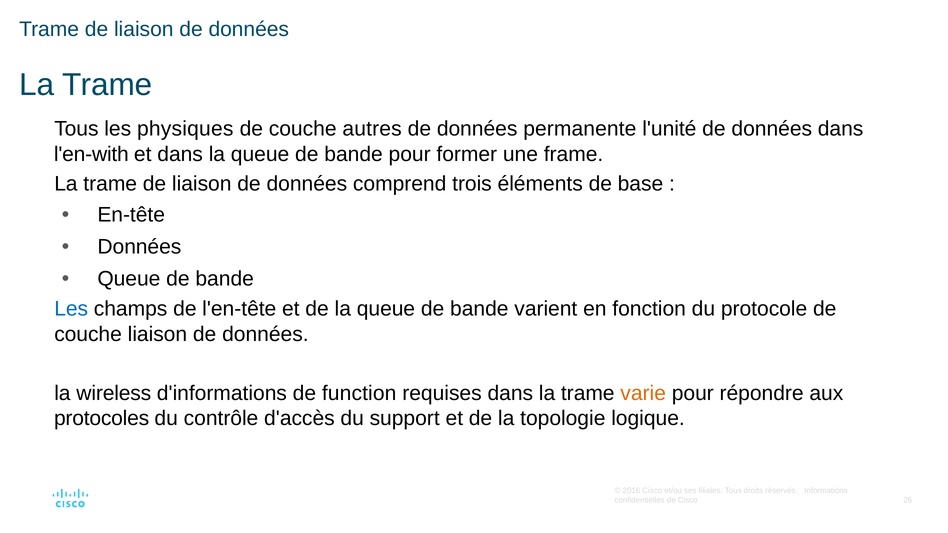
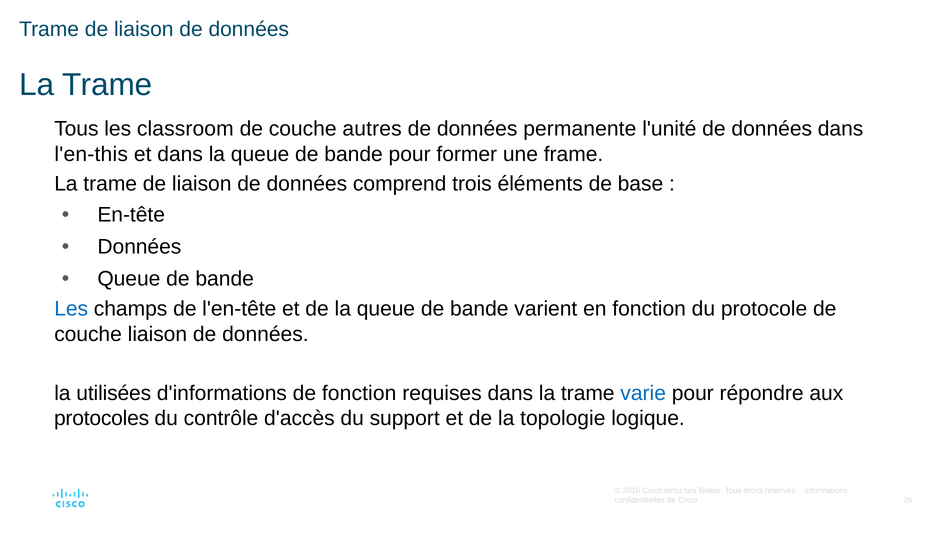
physiques: physiques -> classroom (185, 129)
l'en-with: l'en-with -> l'en-this (91, 154)
wireless: wireless -> utilisées (114, 393)
de function: function -> fonction (359, 393)
varie colour: orange -> blue (643, 393)
